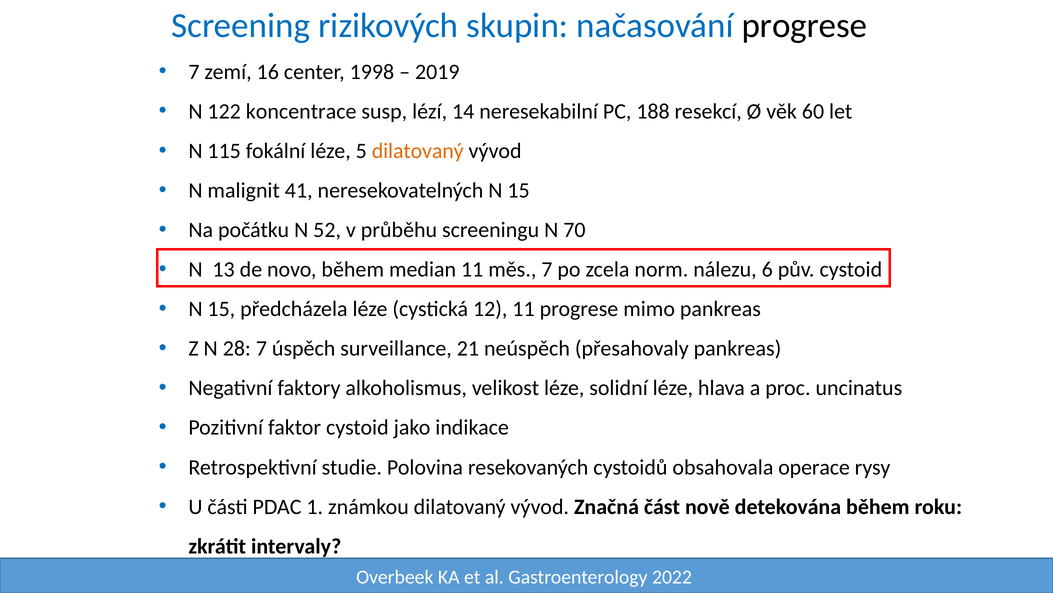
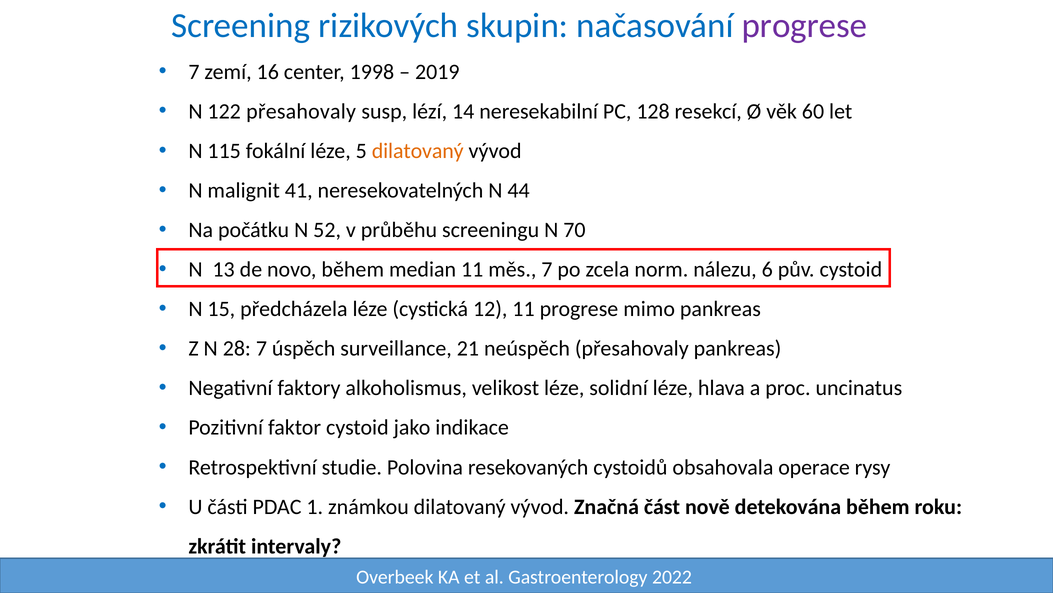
progrese colour: black -> purple (805, 26)
122 koncentrace: koncentrace -> přesahovaly (301, 111)
188: 188 -> 128 (653, 111)
neresekovatelných N 15: 15 -> 44 (519, 190)
